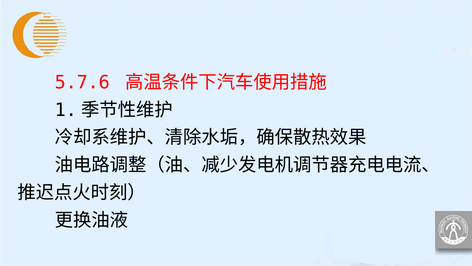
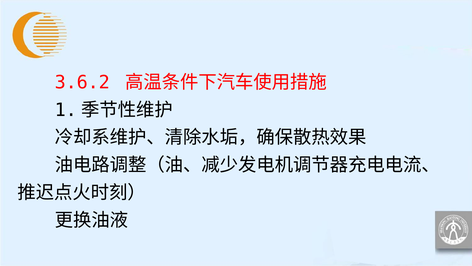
5.7.6: 5.7.6 -> 3.6.2 (82, 82)
